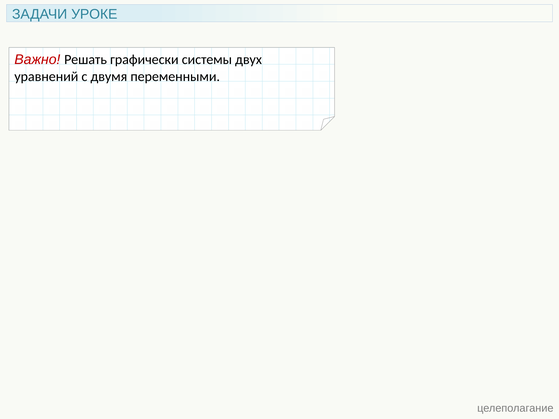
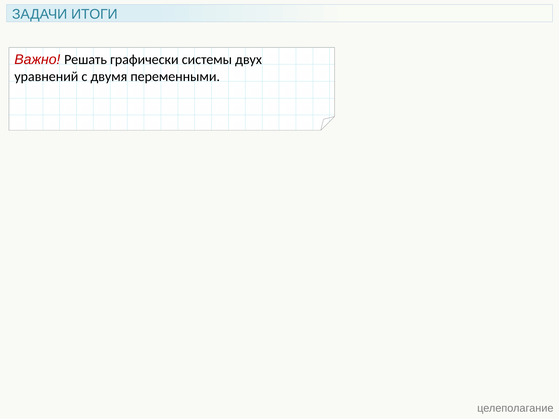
УРОКЕ: УРОКЕ -> ИТОГИ (94, 14)
